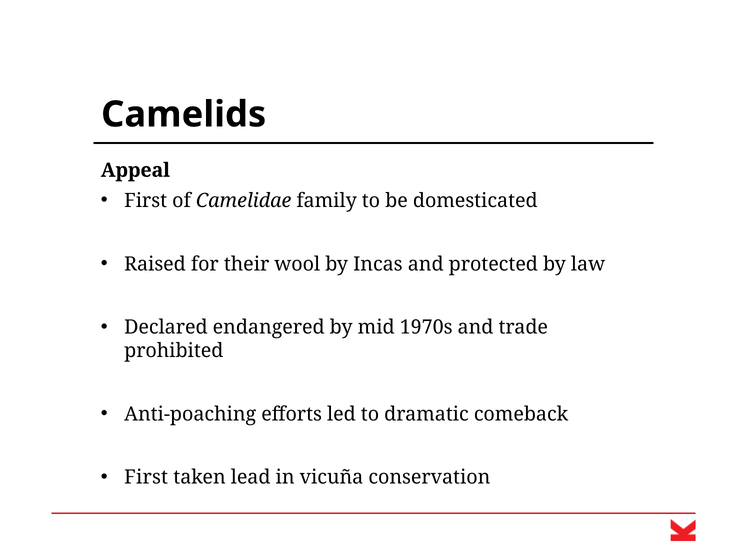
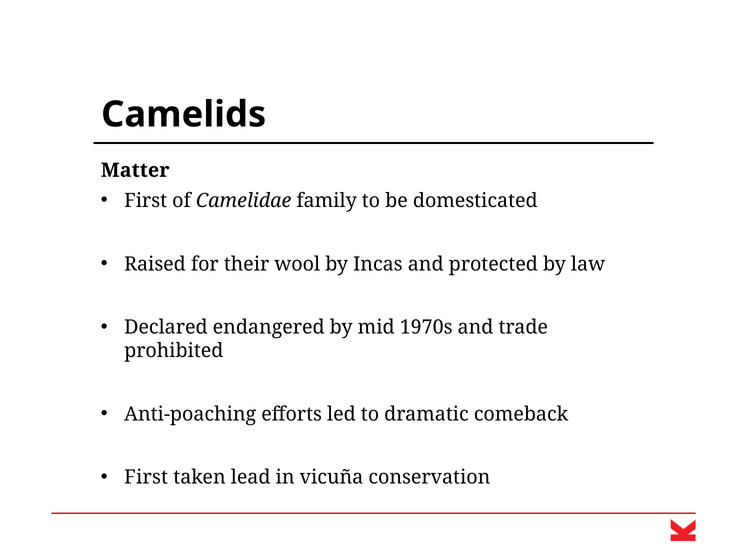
Appeal: Appeal -> Matter (135, 170)
